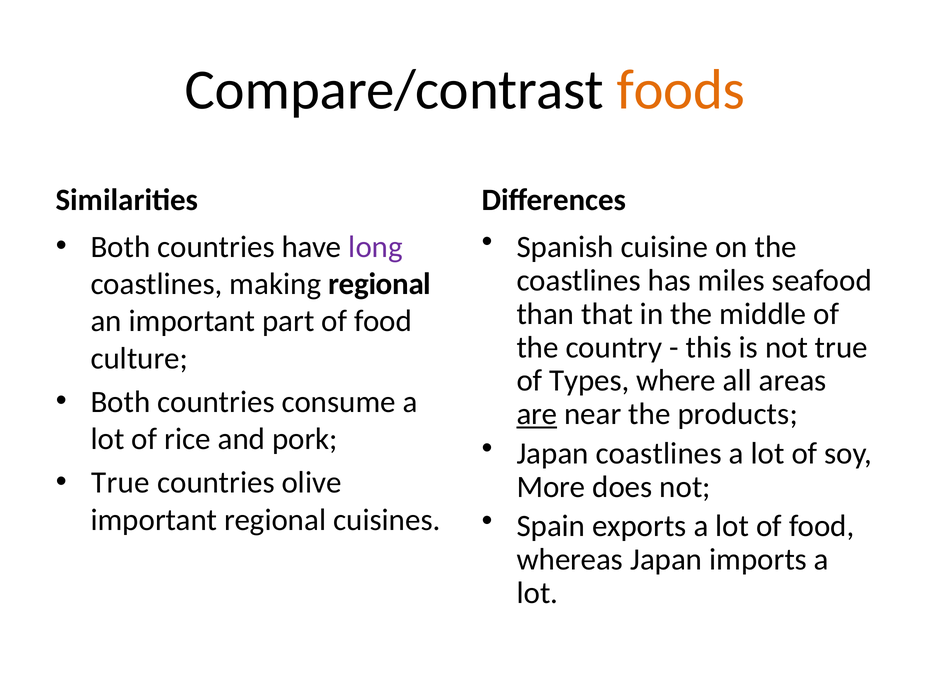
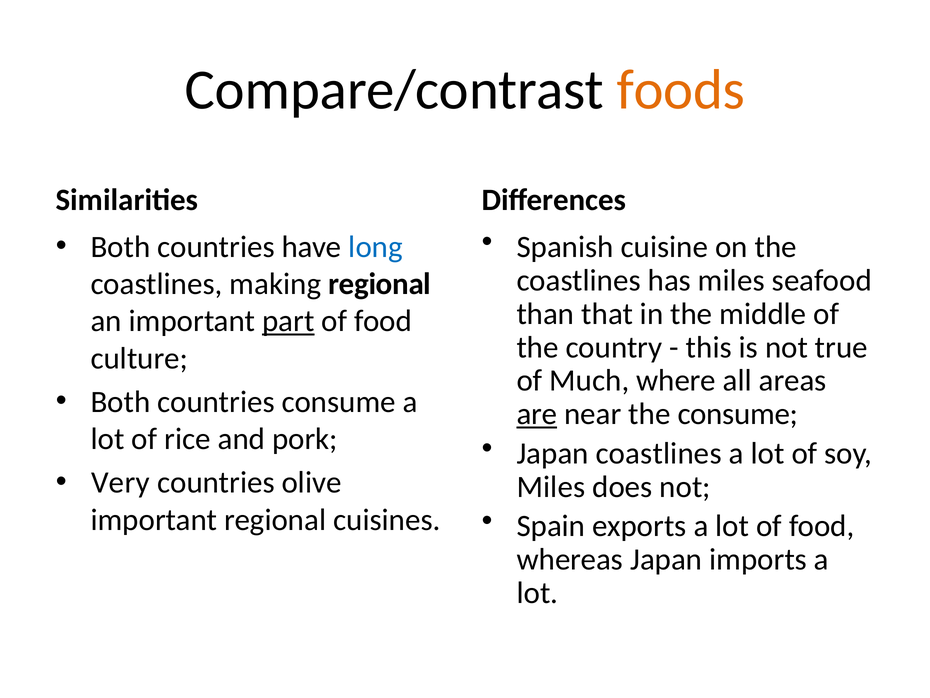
long colour: purple -> blue (376, 247)
part underline: none -> present (288, 321)
Types: Types -> Much (589, 380)
the products: products -> consume (738, 414)
True: True -> Very (120, 482)
More: More -> Miles (551, 486)
